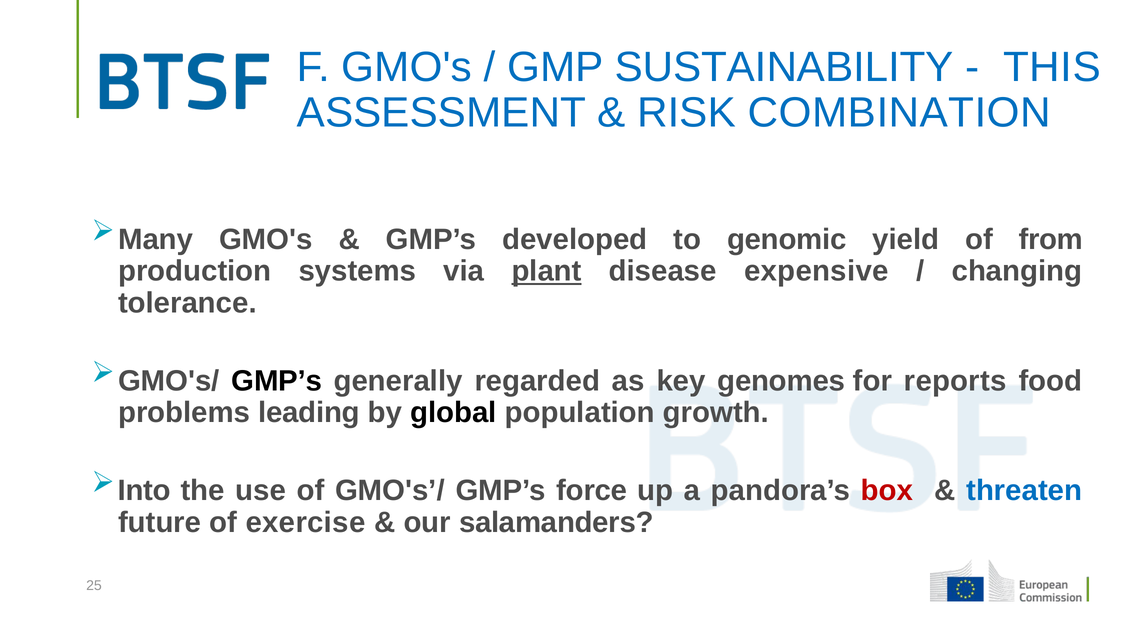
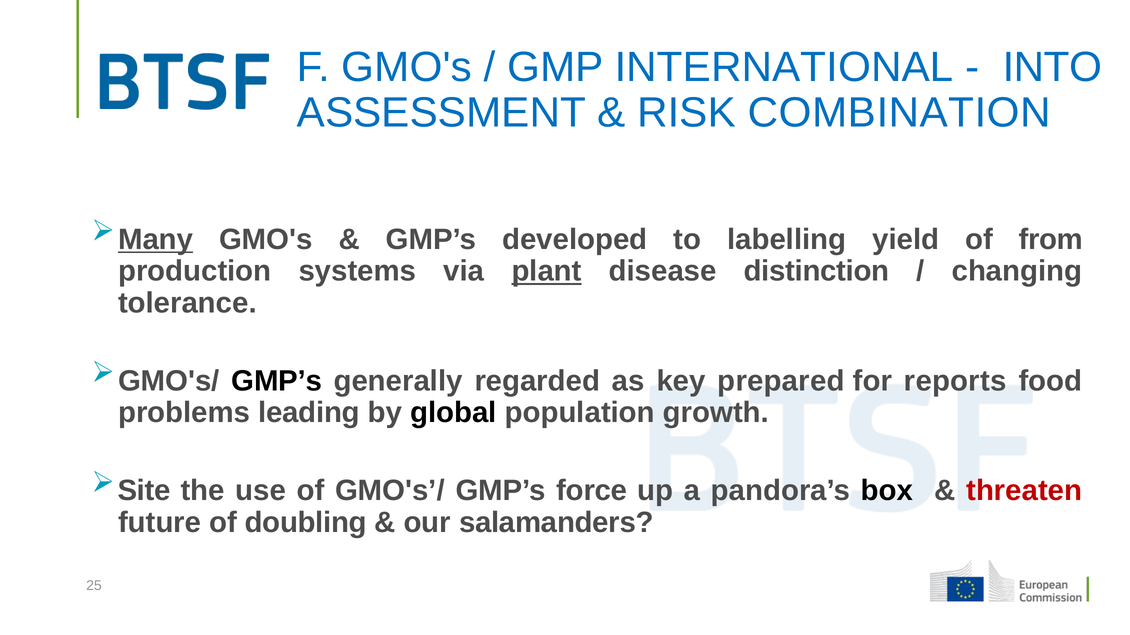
SUSTAINABILITY: SUSTAINABILITY -> INTERNATIONAL (784, 67)
THIS: THIS -> INTO (1052, 67)
Many underline: none -> present (156, 240)
genomic: genomic -> labelling (787, 240)
expensive: expensive -> distinction (817, 272)
genomes: genomes -> prepared (781, 381)
Into: Into -> Site (144, 491)
box colour: red -> black (887, 491)
threaten colour: blue -> red (1024, 491)
exercise: exercise -> doubling (306, 523)
